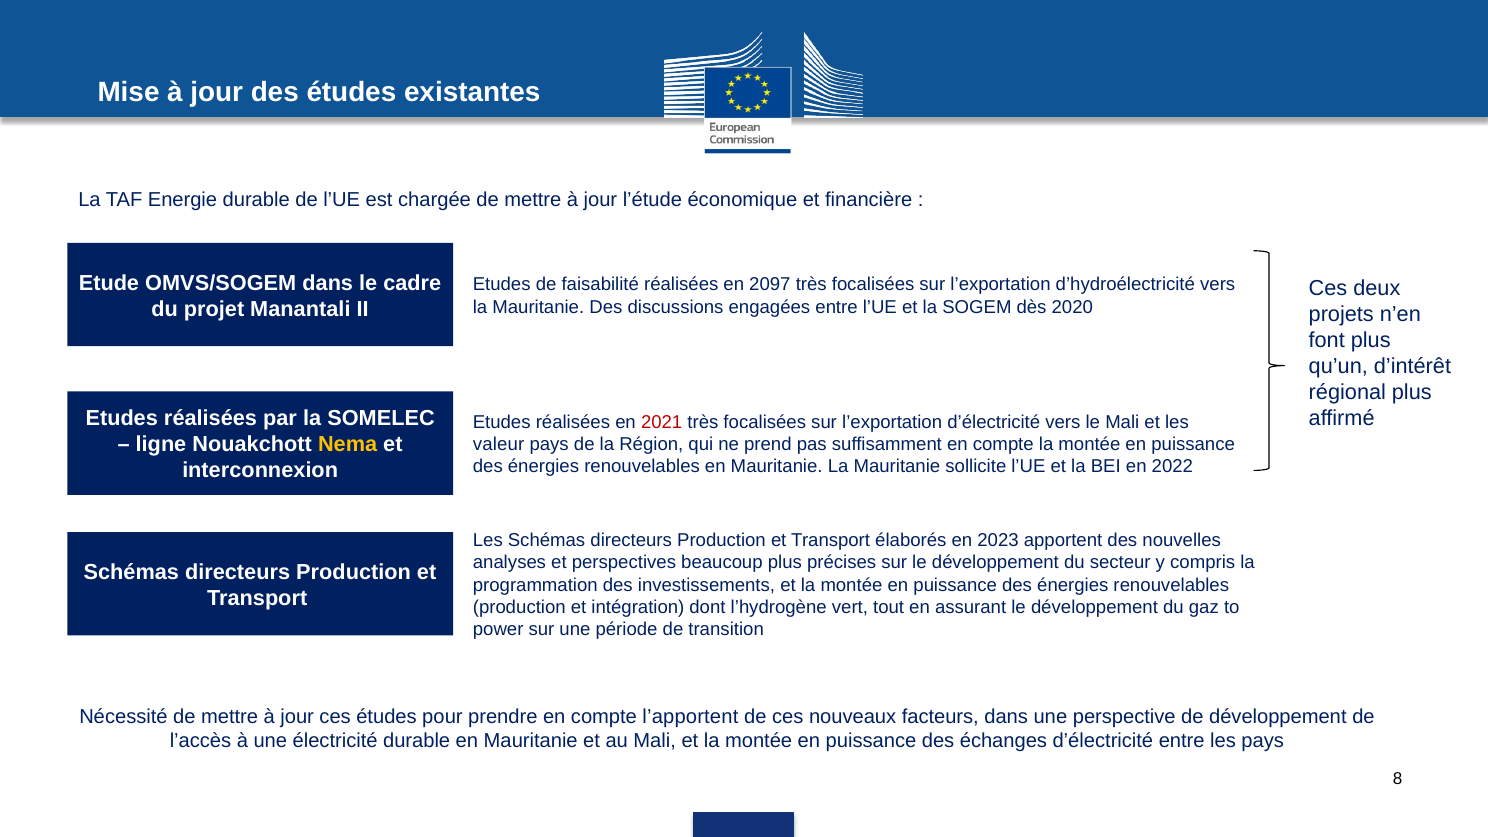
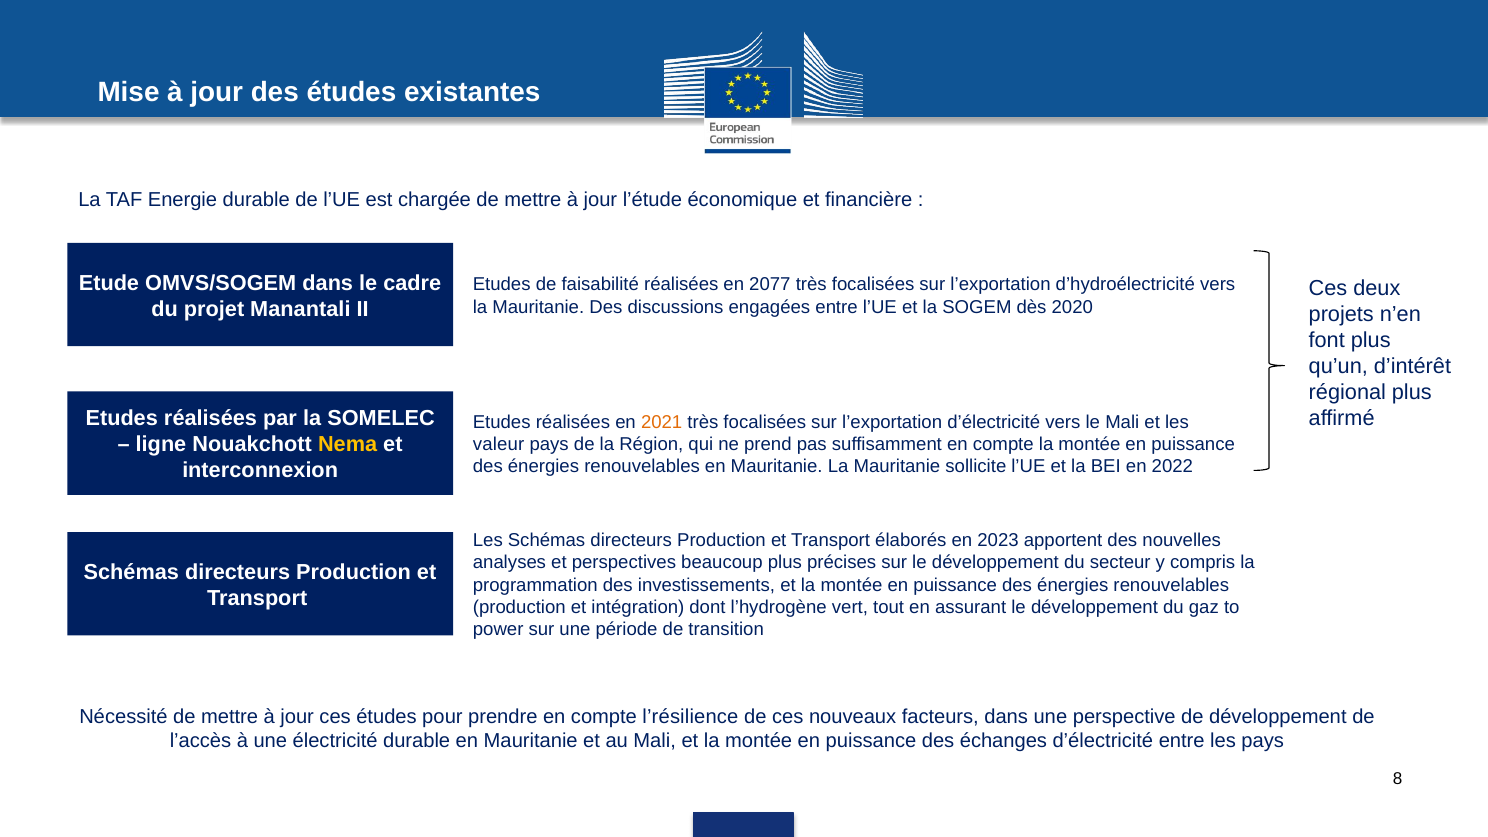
2097: 2097 -> 2077 (770, 285)
2021 colour: red -> orange (662, 422)
l’apportent: l’apportent -> l’résilience (690, 716)
